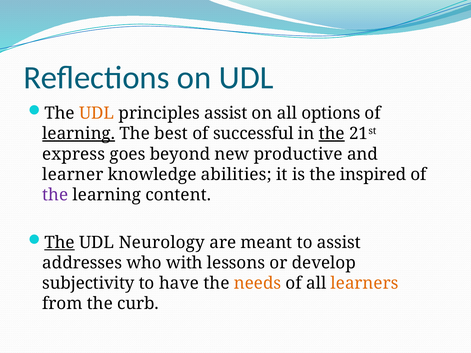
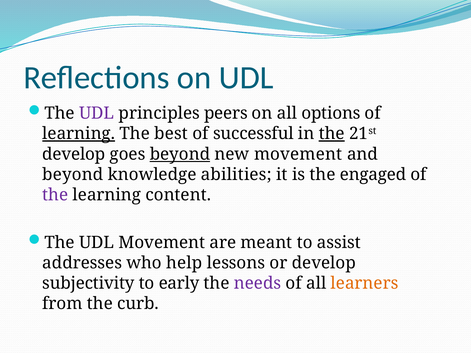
UDL colour: orange -> purple (97, 113)
principles assist: assist -> peers (226, 113)
express: express -> develop (74, 154)
beyond underline: none -> present (180, 154)
new productive: productive -> movement (298, 154)
learner: learner -> beyond (73, 175)
inspired: inspired -> engaged (373, 175)
The underline: present -> none (59, 243)
UDL Neurology: Neurology -> Movement (162, 243)
with: with -> help (184, 263)
have: have -> early (179, 283)
needs colour: orange -> purple (258, 283)
